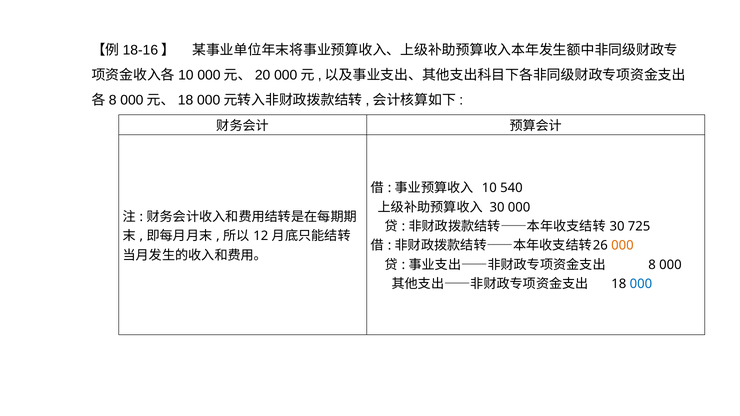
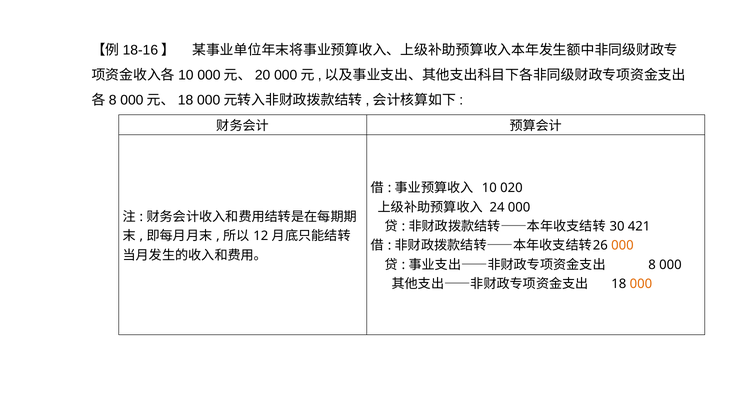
540: 540 -> 020 (511, 188)
30: 30 -> 24 (497, 207)
725: 725 -> 421 (639, 227)
000 colour: blue -> orange (641, 284)
